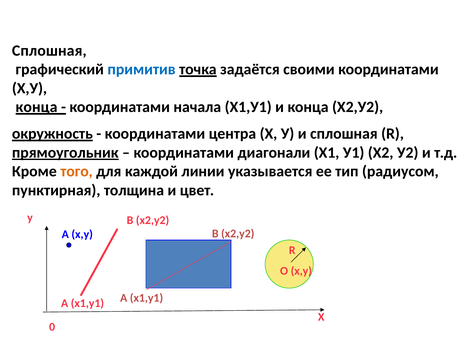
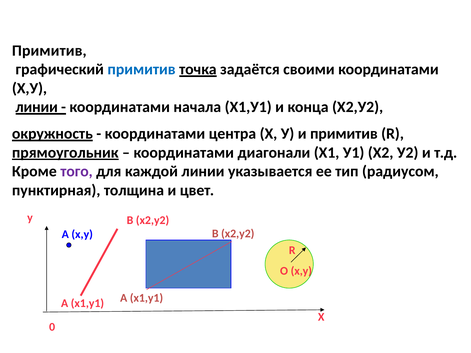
Сплошная: Сплошная -> Примитив (49, 51)
конца: конца -> линии (37, 107)
и сплошная: сплошная -> примитив (344, 134)
того colour: orange -> purple (77, 172)
